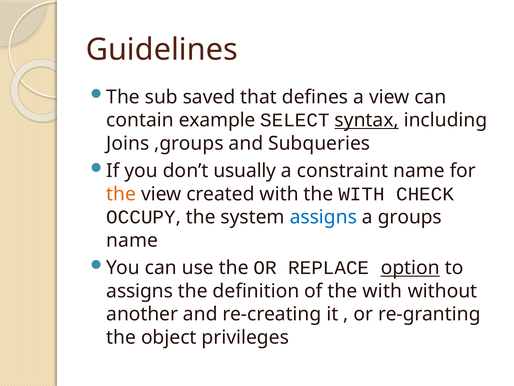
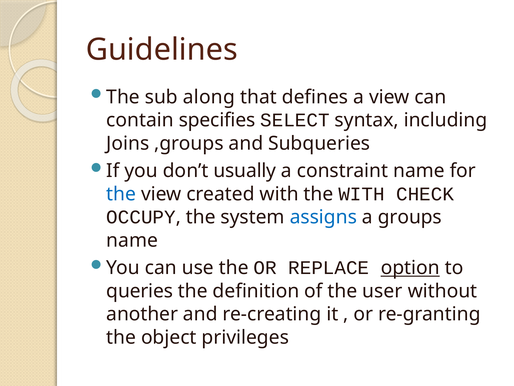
saved: saved -> along (209, 97)
example: example -> specifies (217, 120)
syntax underline: present -> none (367, 120)
the colour: orange -> blue (121, 194)
assigns: assigns -> queries (140, 291)
of the with: with -> user (382, 291)
